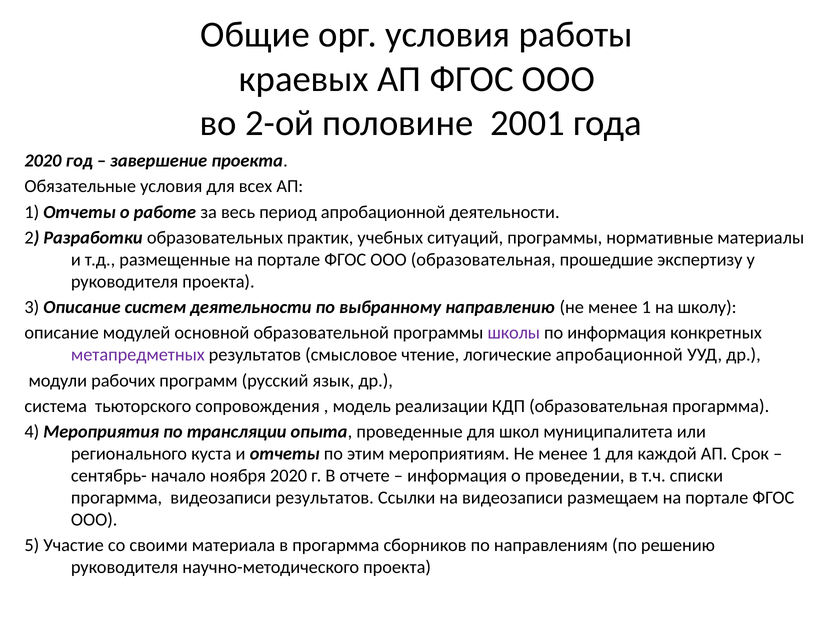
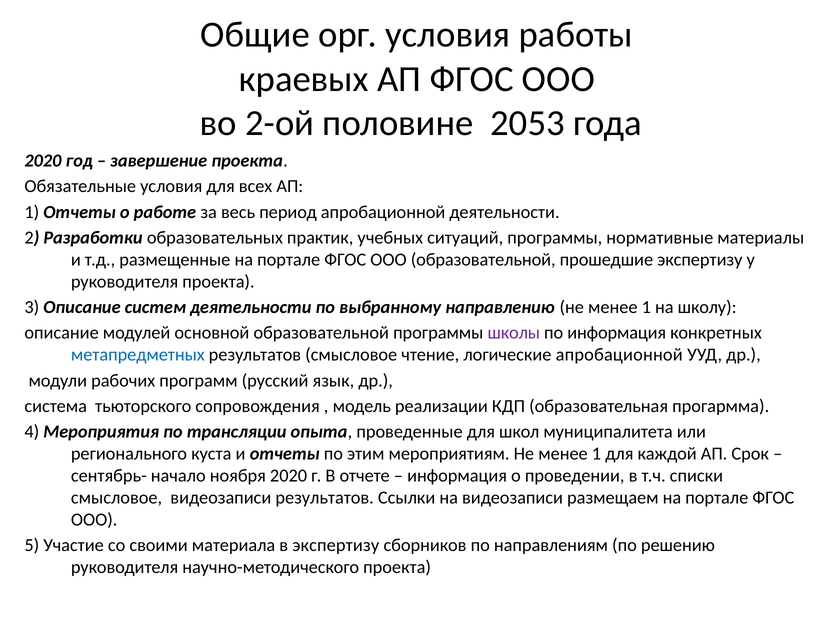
2001: 2001 -> 2053 (528, 123)
ООО образовательная: образовательная -> образовательной (483, 260)
метапредметных colour: purple -> blue (138, 355)
прогармма: прогармма -> смысловое (117, 498)
в прогармма: прогармма -> экспертизу (336, 546)
